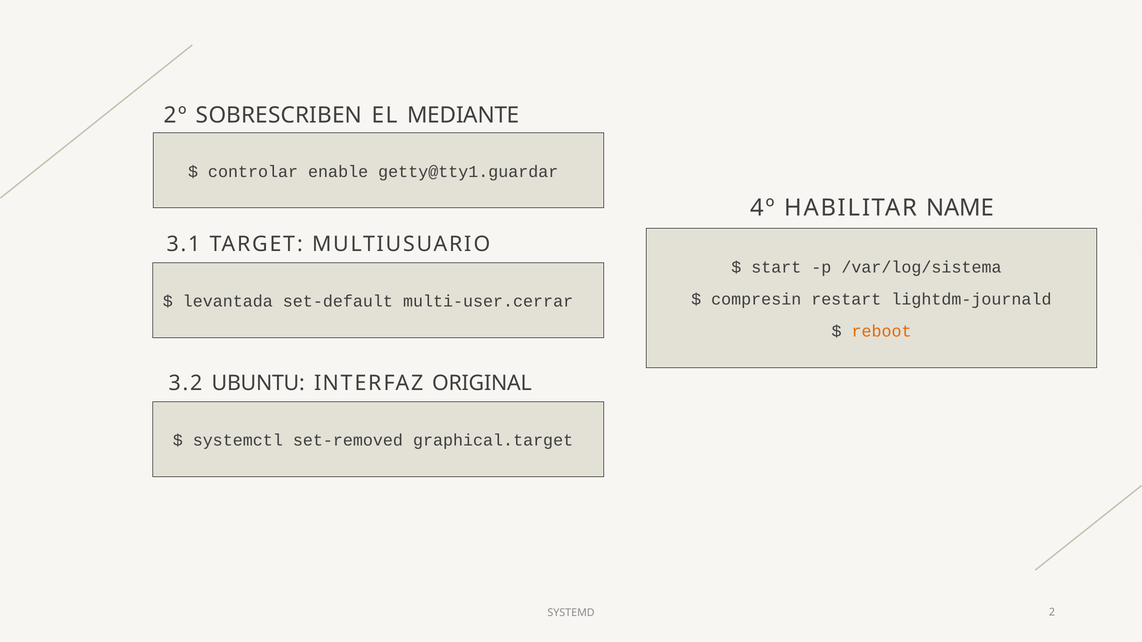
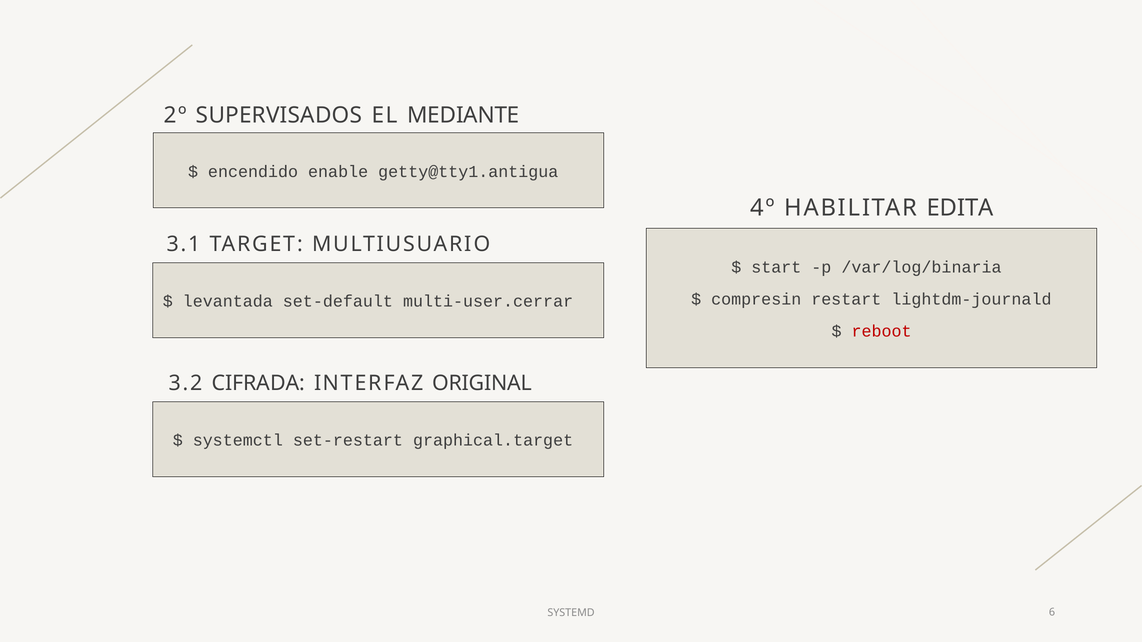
SOBRESCRIBEN: SOBRESCRIBEN -> SUPERVISADOS (279, 115)
controlar: controlar -> encendido (253, 172)
getty@tty1.guardar: getty@tty1.guardar -> getty@tty1.antigua (468, 172)
NAME: NAME -> EDITA (960, 208)
/var/log/sistema: /var/log/sistema -> /var/log/binaria (921, 267)
reboot colour: orange -> red (882, 331)
UBUNTU: UBUNTU -> CIFRADA (258, 384)
set-removed: set-removed -> set-restart (348, 441)
2: 2 -> 6 (1052, 612)
